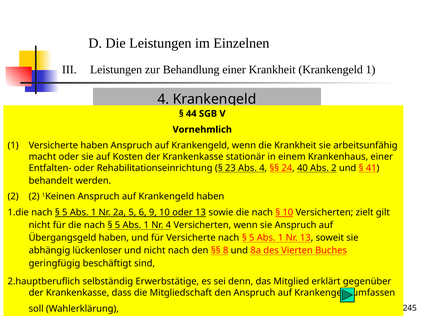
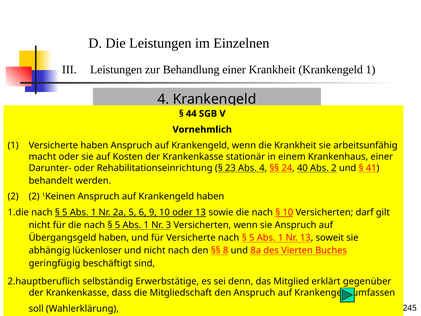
Entfalten-: Entfalten- -> Darunter- (50, 168)
zielt: zielt -> darf (365, 212)
Nr 4: 4 -> 3 (168, 225)
